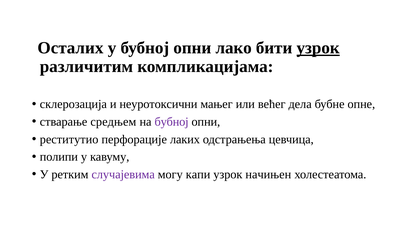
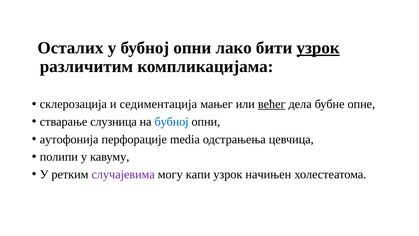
неуротоксични: неуротоксични -> седиментација (158, 104)
већег underline: none -> present (272, 104)
средњем: средњем -> слузница (113, 122)
бубној colour: purple -> blue (172, 122)
реститутио: реститутио -> аутофонија (69, 139)
лаких: лаких -> media (185, 139)
